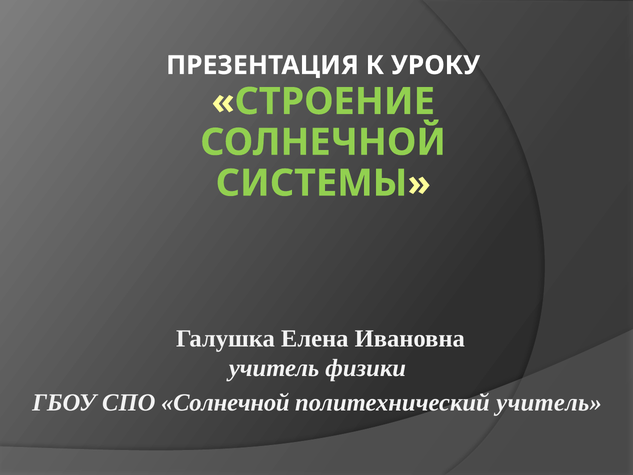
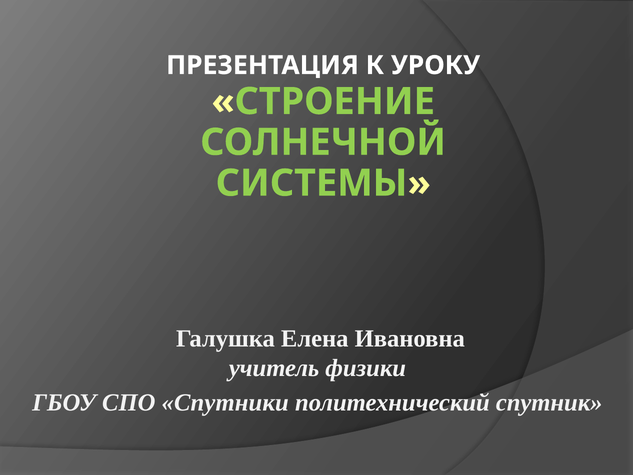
СПО Солнечной: Солнечной -> Спутники (225, 402)
политехнический учитель: учитель -> спутник (549, 402)
